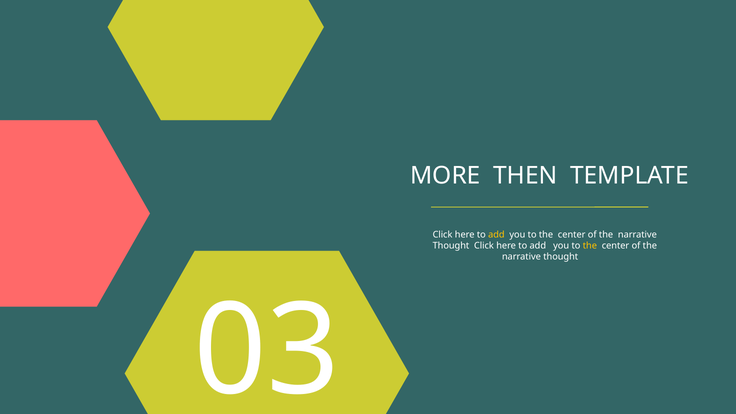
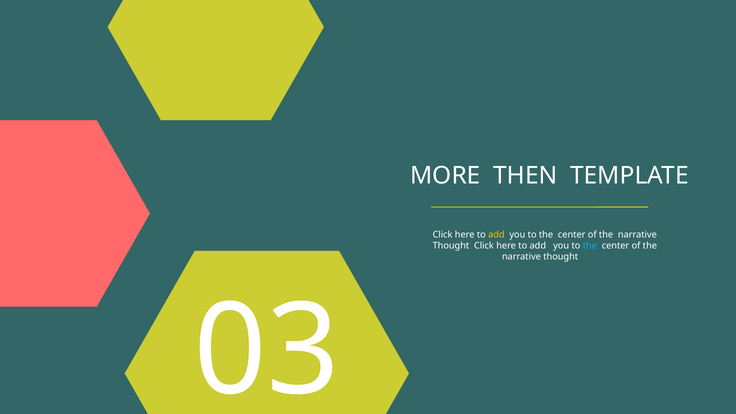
the colour: yellow -> light blue (590, 246)
